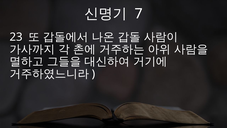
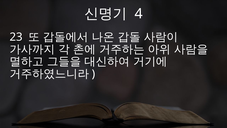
7: 7 -> 4 (139, 14)
